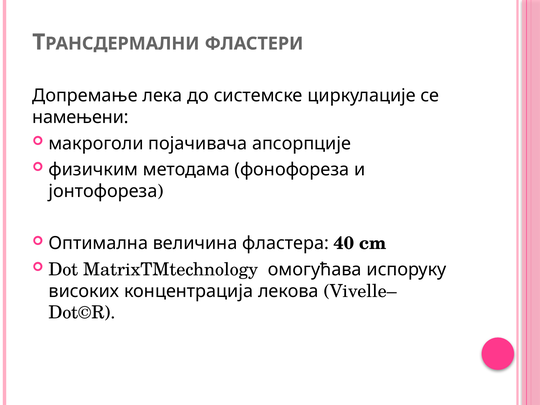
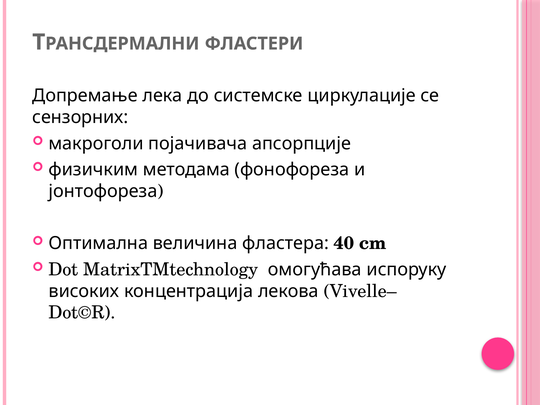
намењени: намењени -> сензорних (80, 117)
